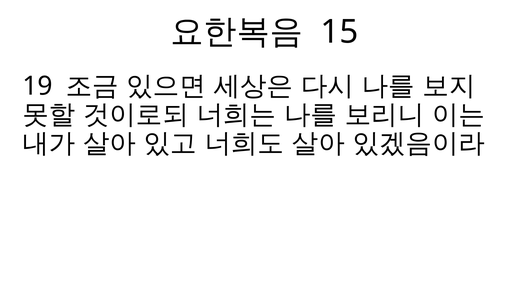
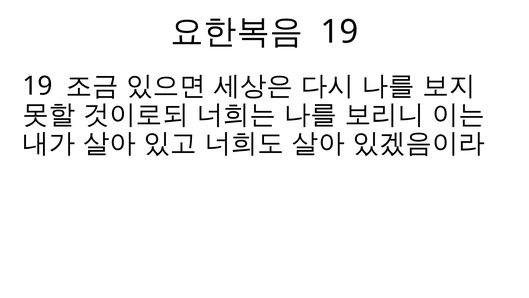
15: 15 -> 19 (340, 32)
